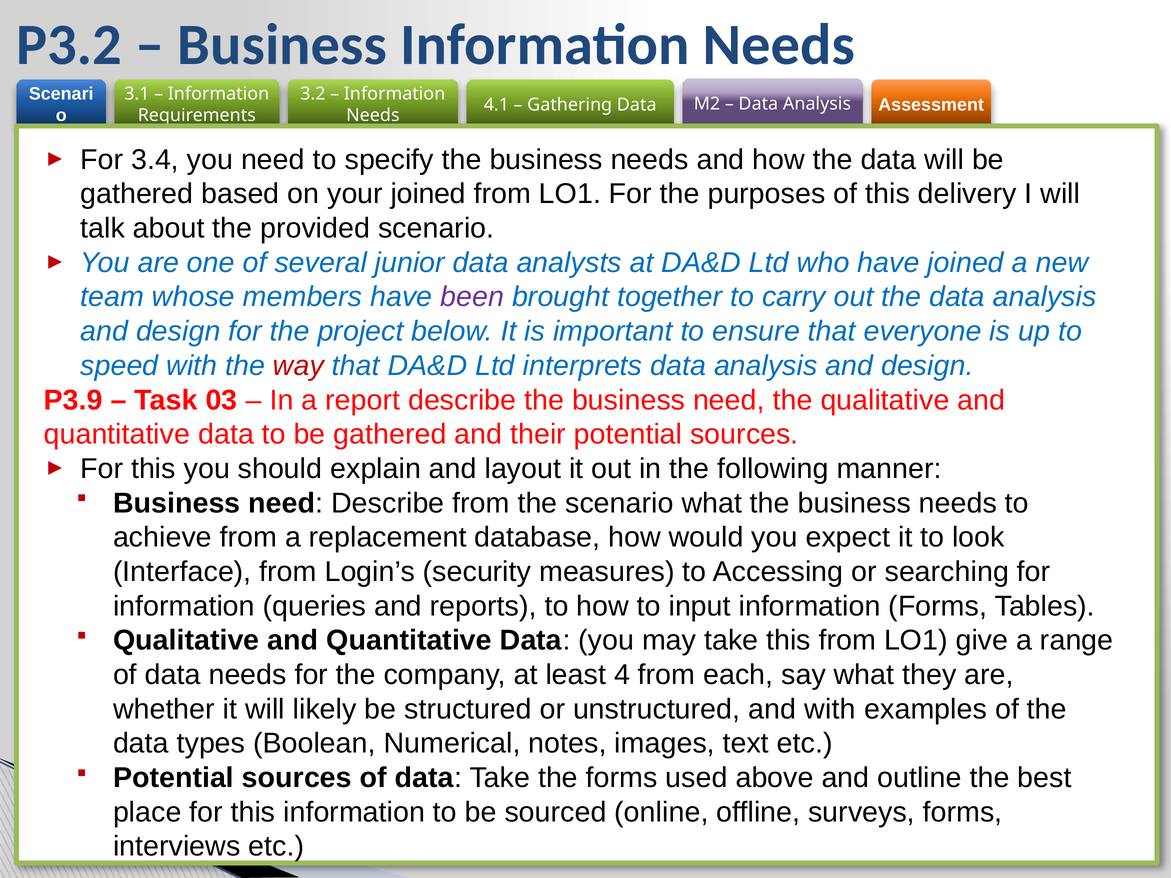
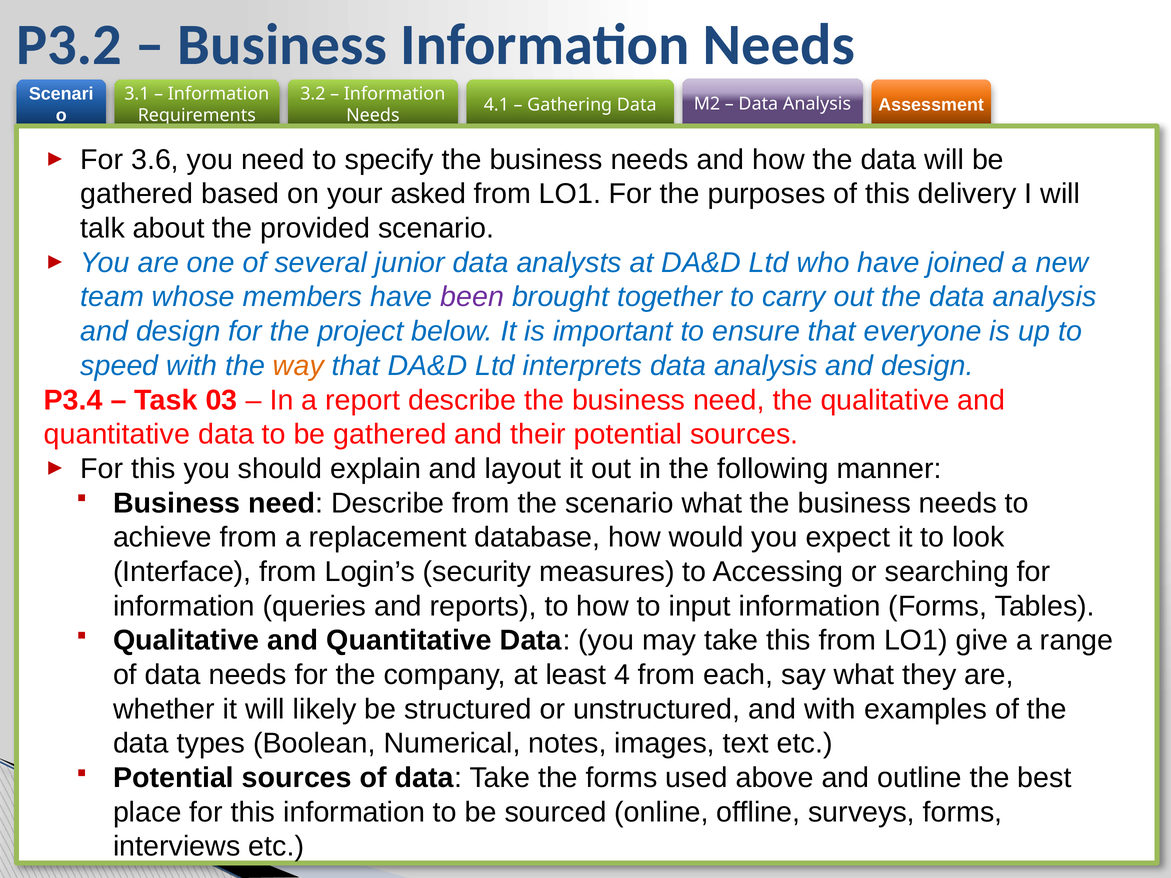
3.4: 3.4 -> 3.6 (155, 160)
your joined: joined -> asked (428, 194)
way colour: red -> orange (298, 366)
P3.9: P3.9 -> P3.4 (73, 400)
